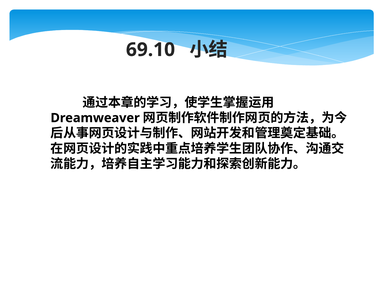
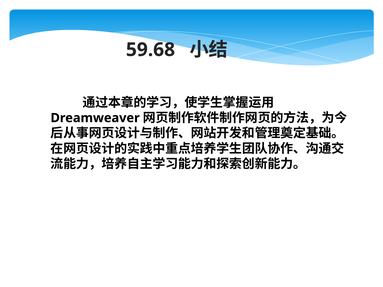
69.10: 69.10 -> 59.68 (150, 50)
